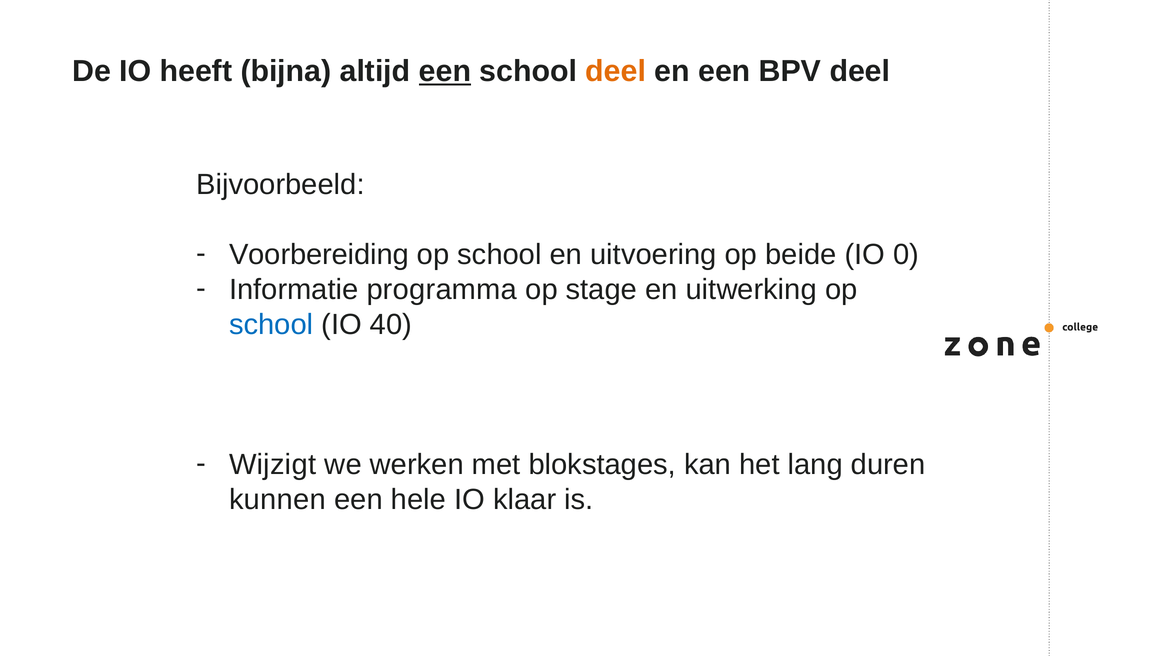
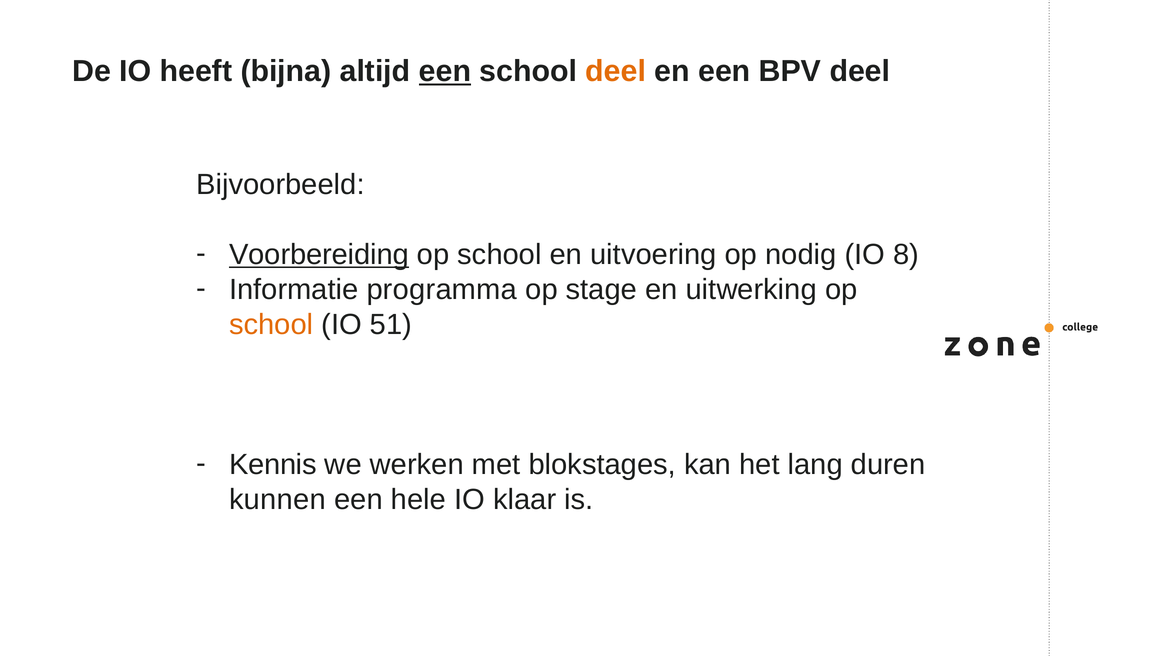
Voorbereiding underline: none -> present (319, 255)
beide: beide -> nodig (801, 255)
0: 0 -> 8 (906, 255)
school colour: blue -> orange (271, 325)
40: 40 -> 51 (391, 325)
Wijzigt: Wijzigt -> Kennis (273, 465)
